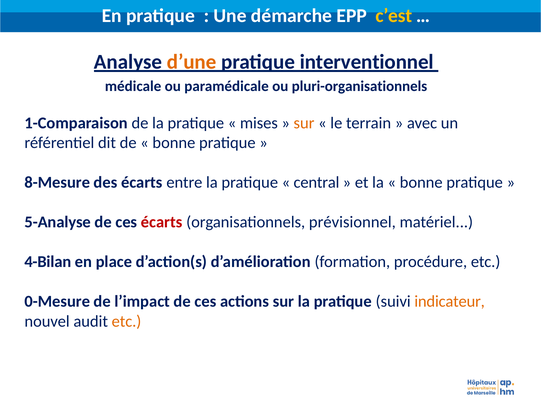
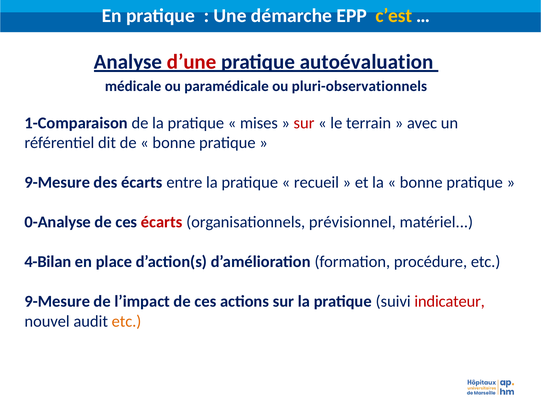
d’une colour: orange -> red (192, 62)
interventionnel: interventionnel -> autoévaluation (367, 62)
pluri-organisationnels: pluri-organisationnels -> pluri-observationnels (359, 86)
sur colour: orange -> red (304, 123)
8-Mesure: 8-Mesure -> 9-Mesure (57, 182)
central: central -> recueil (316, 182)
5-Analyse: 5-Analyse -> 0-Analyse (58, 222)
0-Mesure: 0-Mesure -> 9-Mesure (57, 301)
indicateur colour: orange -> red (450, 301)
